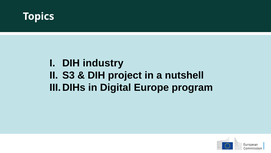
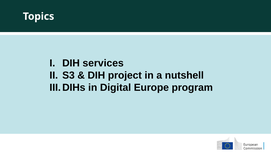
industry: industry -> services (103, 63)
